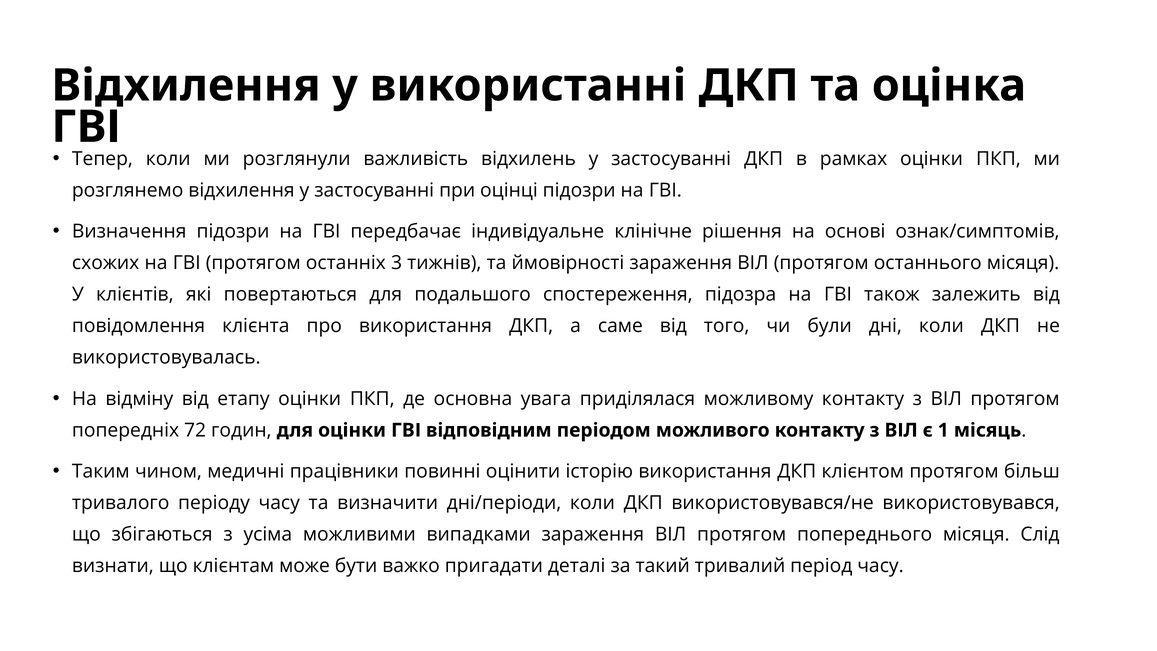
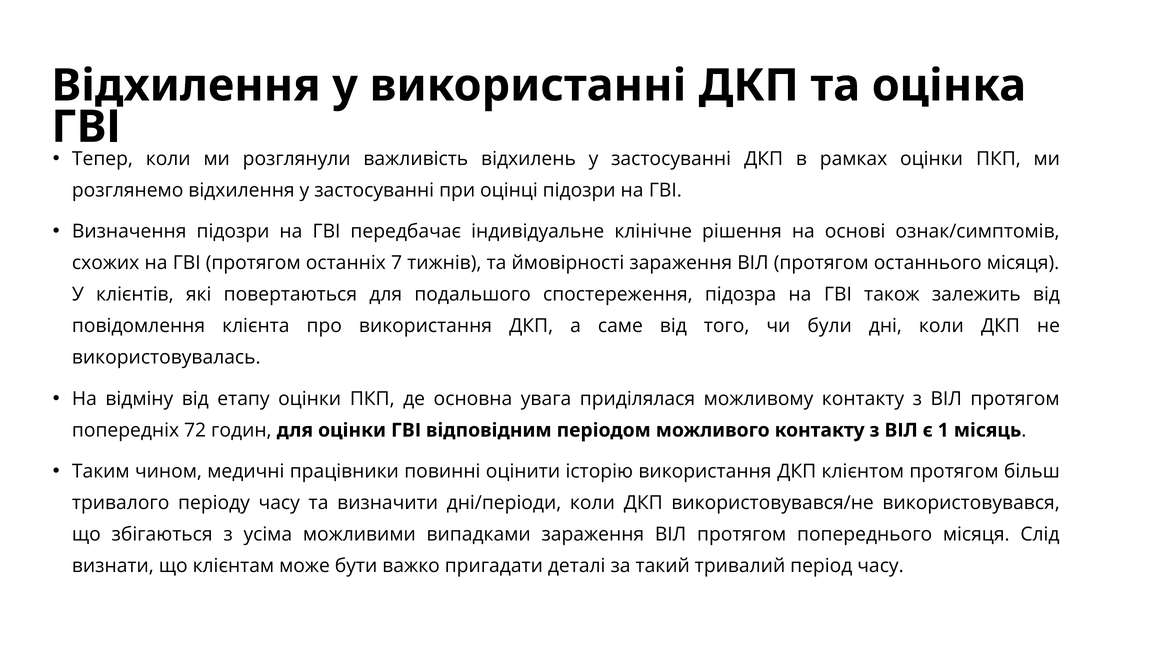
3: 3 -> 7 (397, 263)
